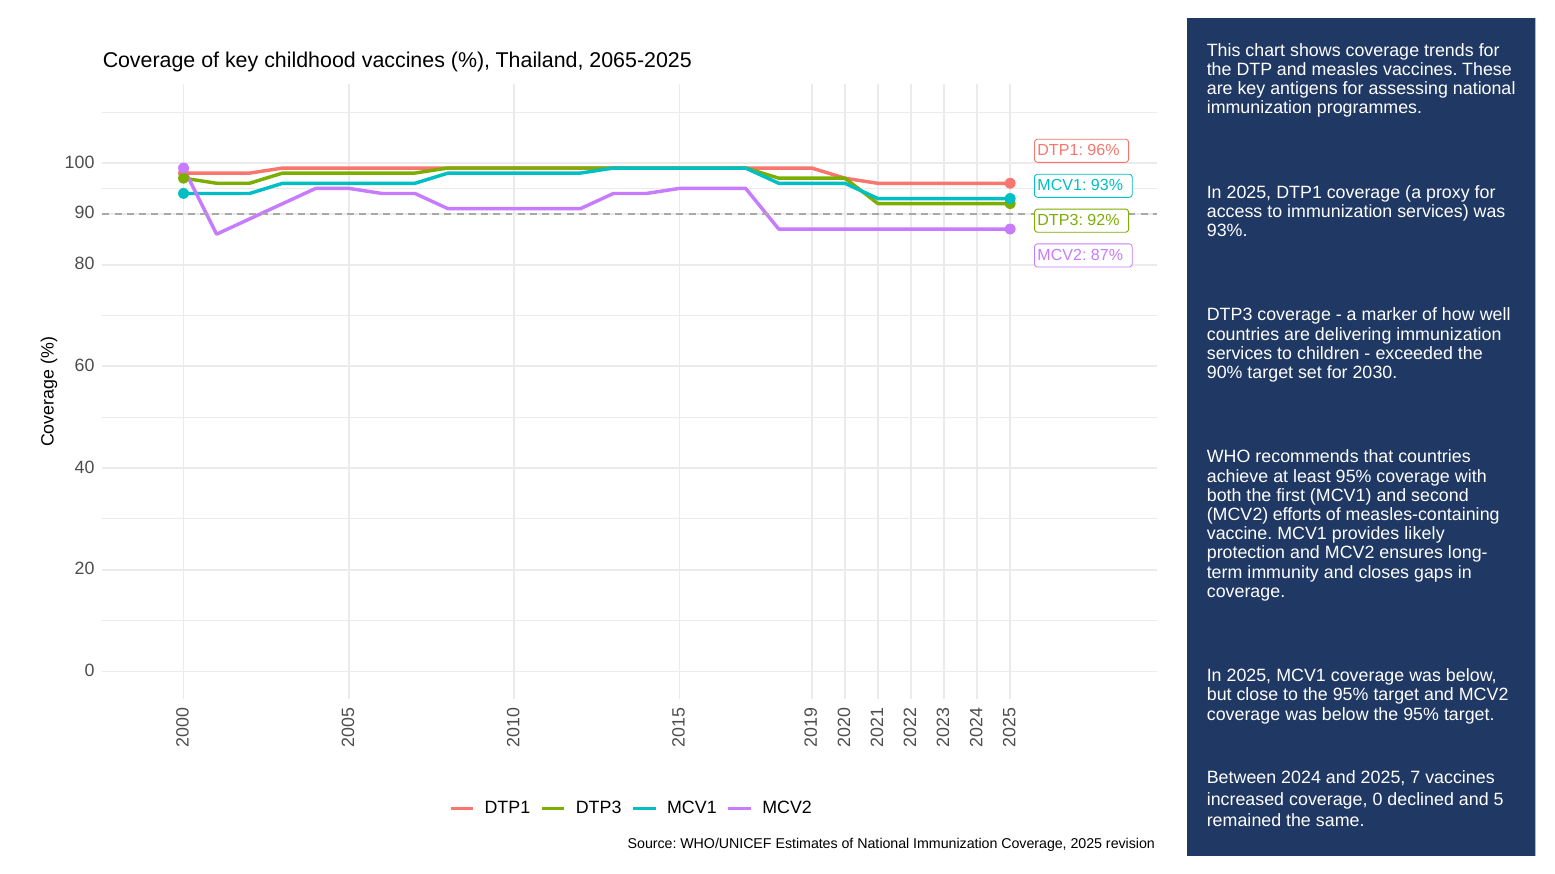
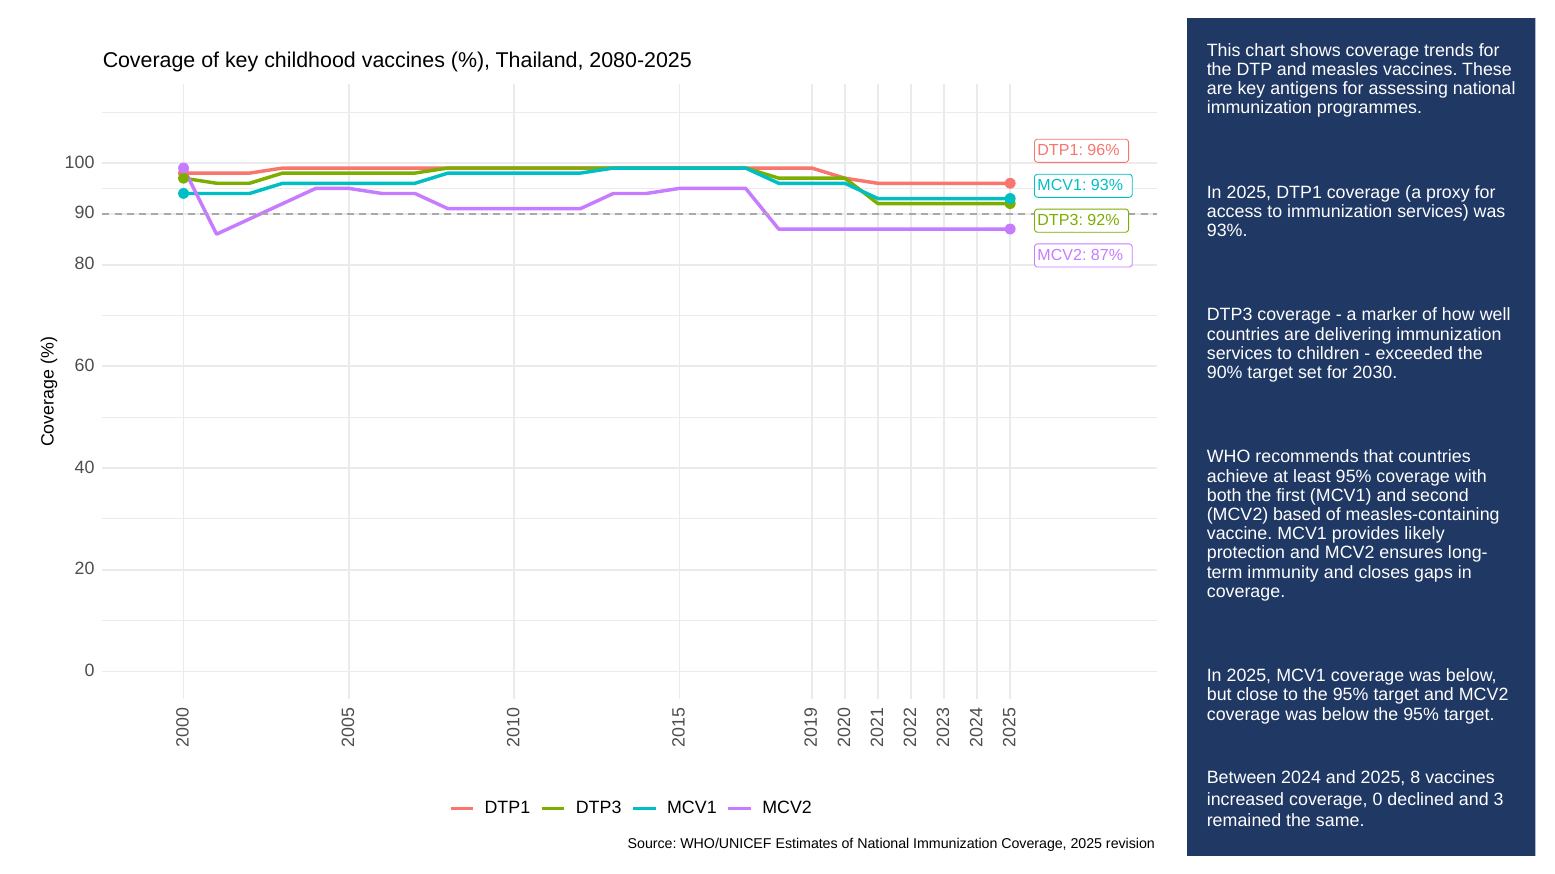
2065-2025: 2065-2025 -> 2080-2025 (641, 60)
efforts: efforts -> based (1297, 515)
7: 7 -> 8 (1415, 779)
and 5: 5 -> 3 (1499, 800)
